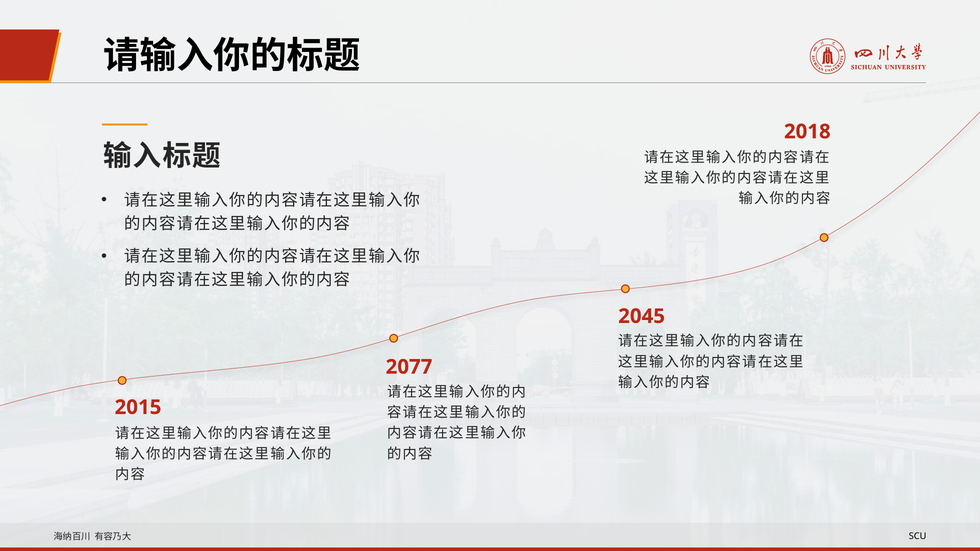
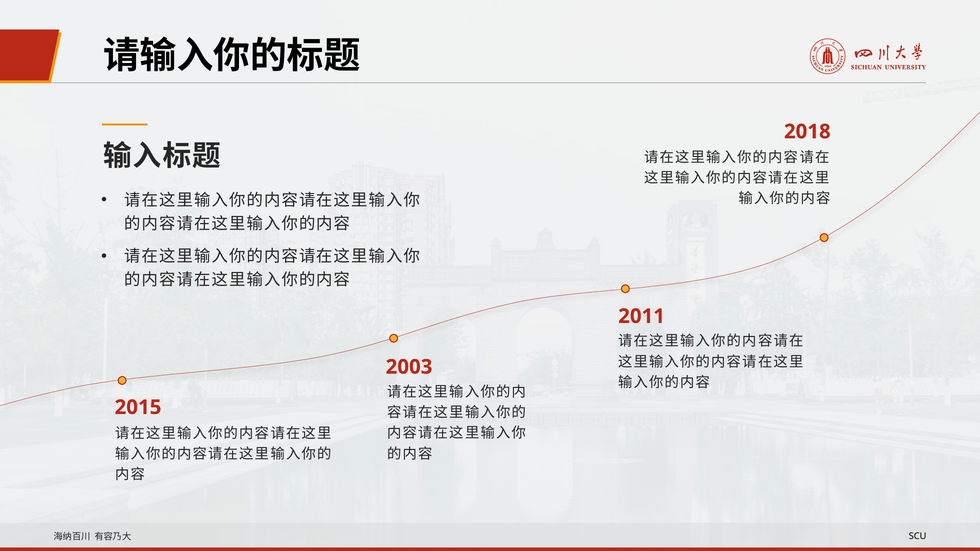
2045: 2045 -> 2011 (642, 316)
2077: 2077 -> 2003 (409, 367)
